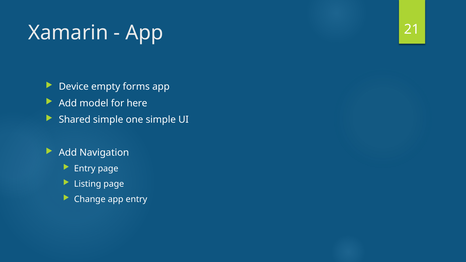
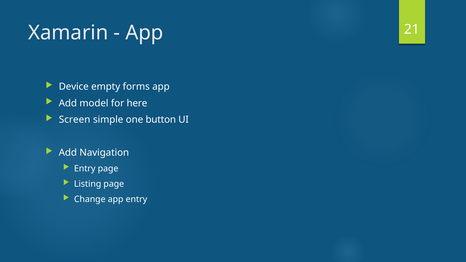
Shared: Shared -> Screen (75, 120)
one simple: simple -> button (161, 120)
